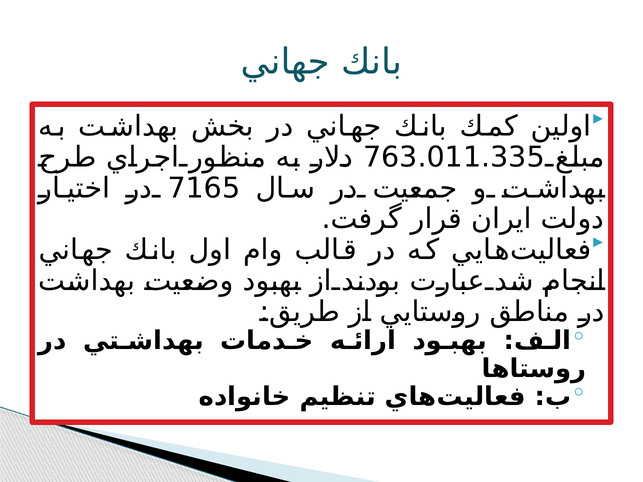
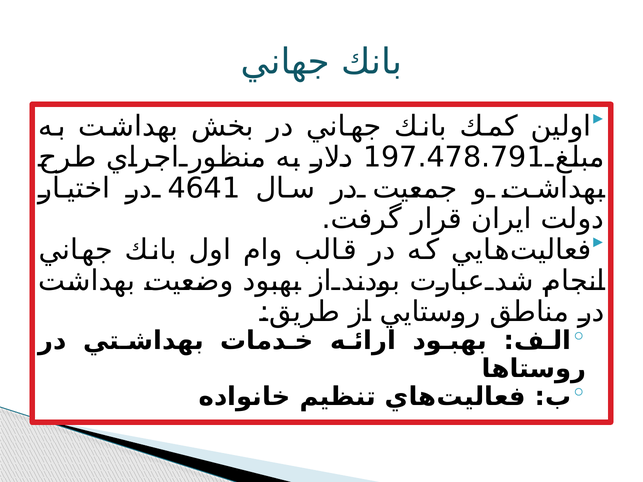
763.011.335: 763.011.335 -> 197.478.791 (454, 157)
7165: 7165 -> 4641 (204, 188)
